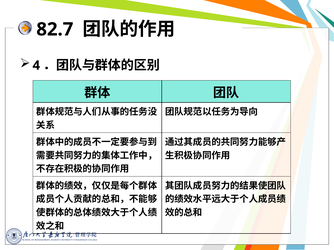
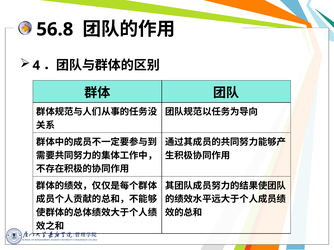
82.7: 82.7 -> 56.8 (55, 29)
